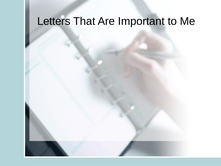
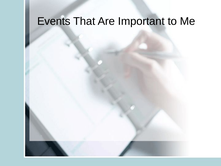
Letters: Letters -> Events (54, 21)
